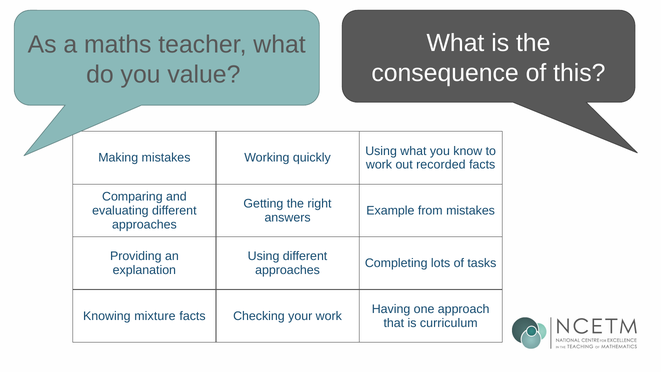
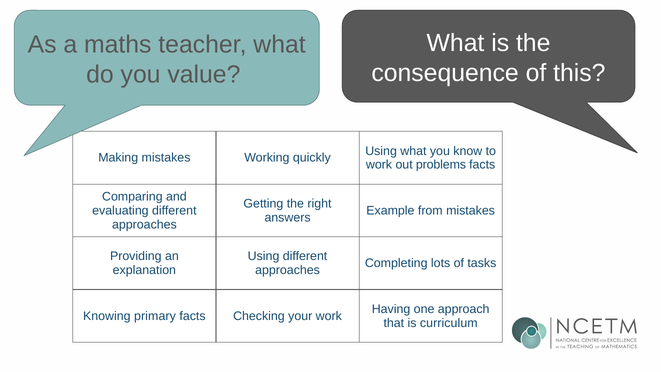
recorded: recorded -> problems (441, 165)
mixture: mixture -> primary (155, 316)
